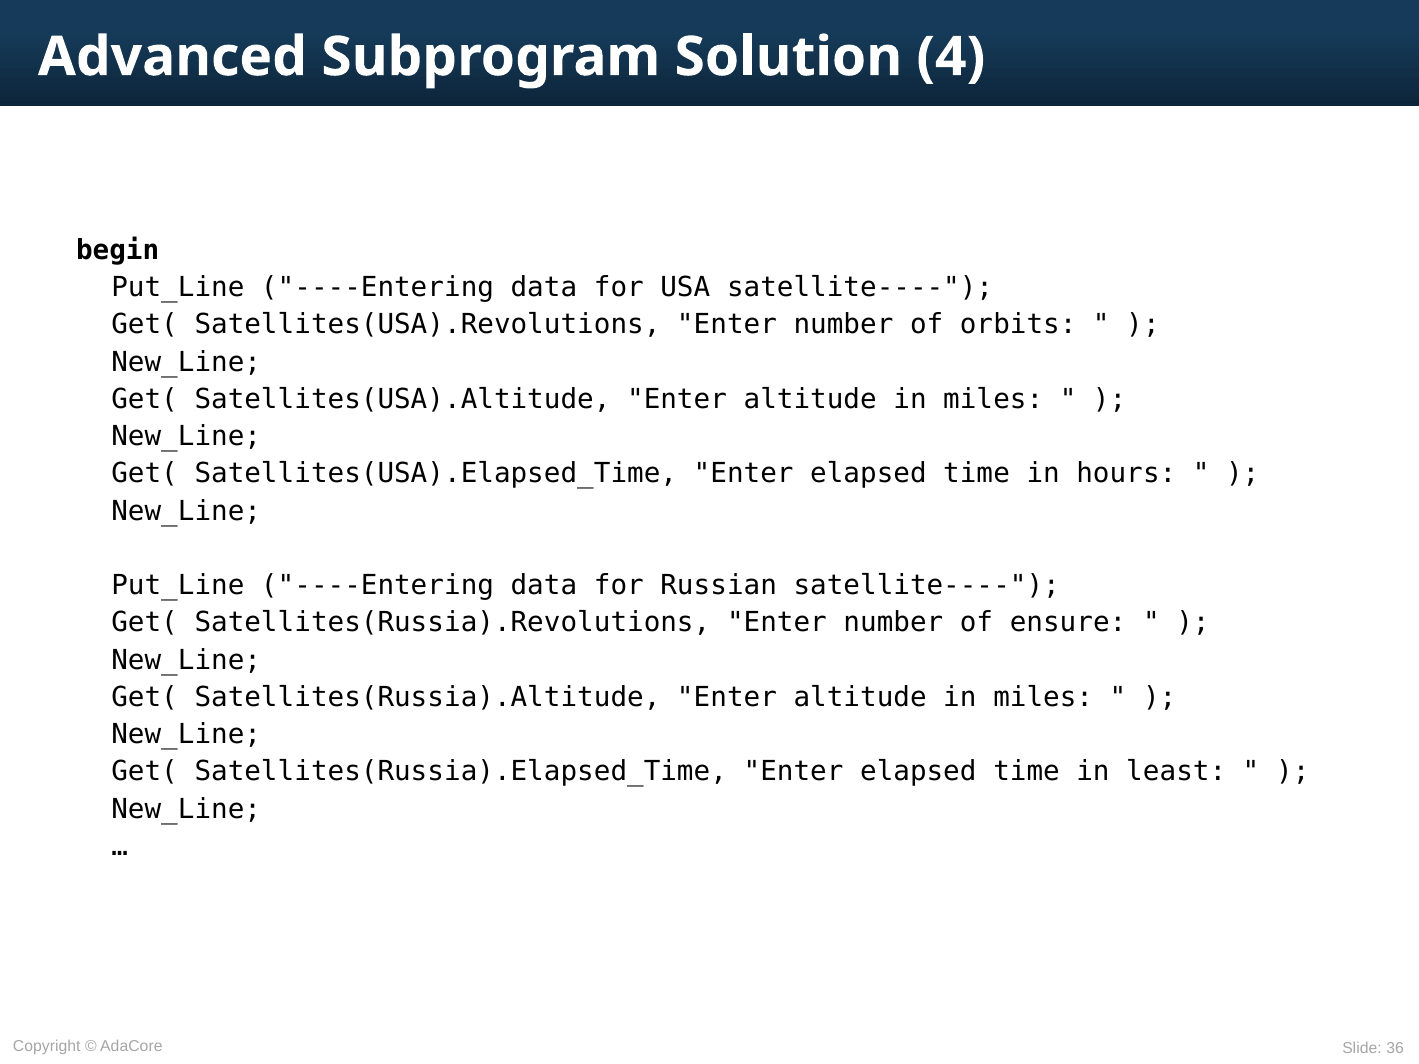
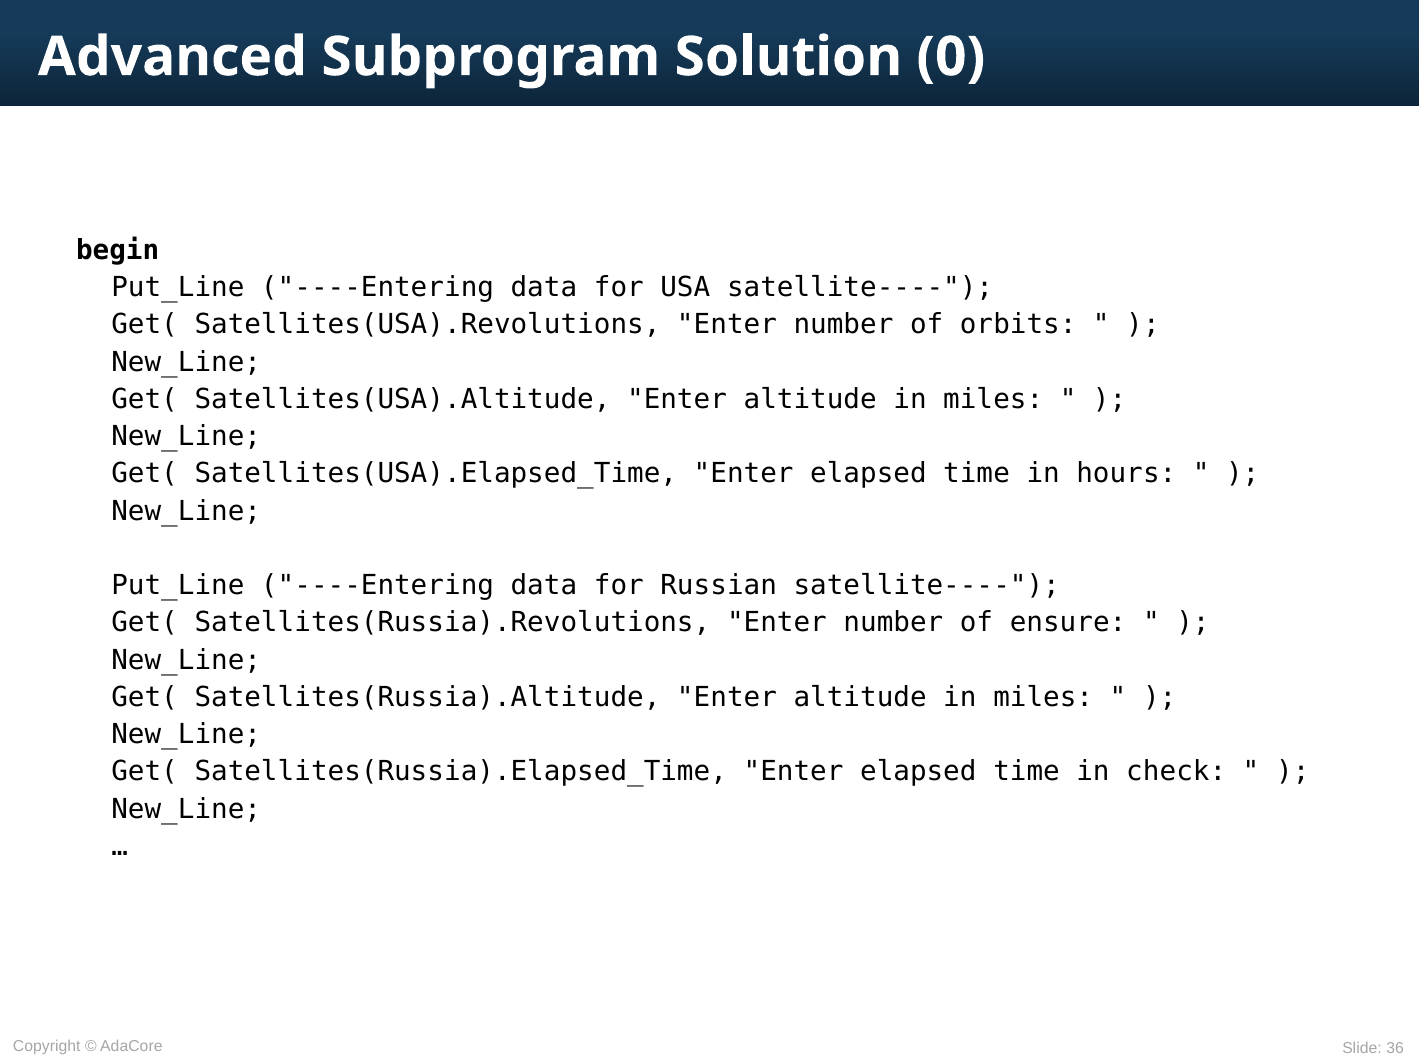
4: 4 -> 0 (951, 57)
least: least -> check (1176, 772)
